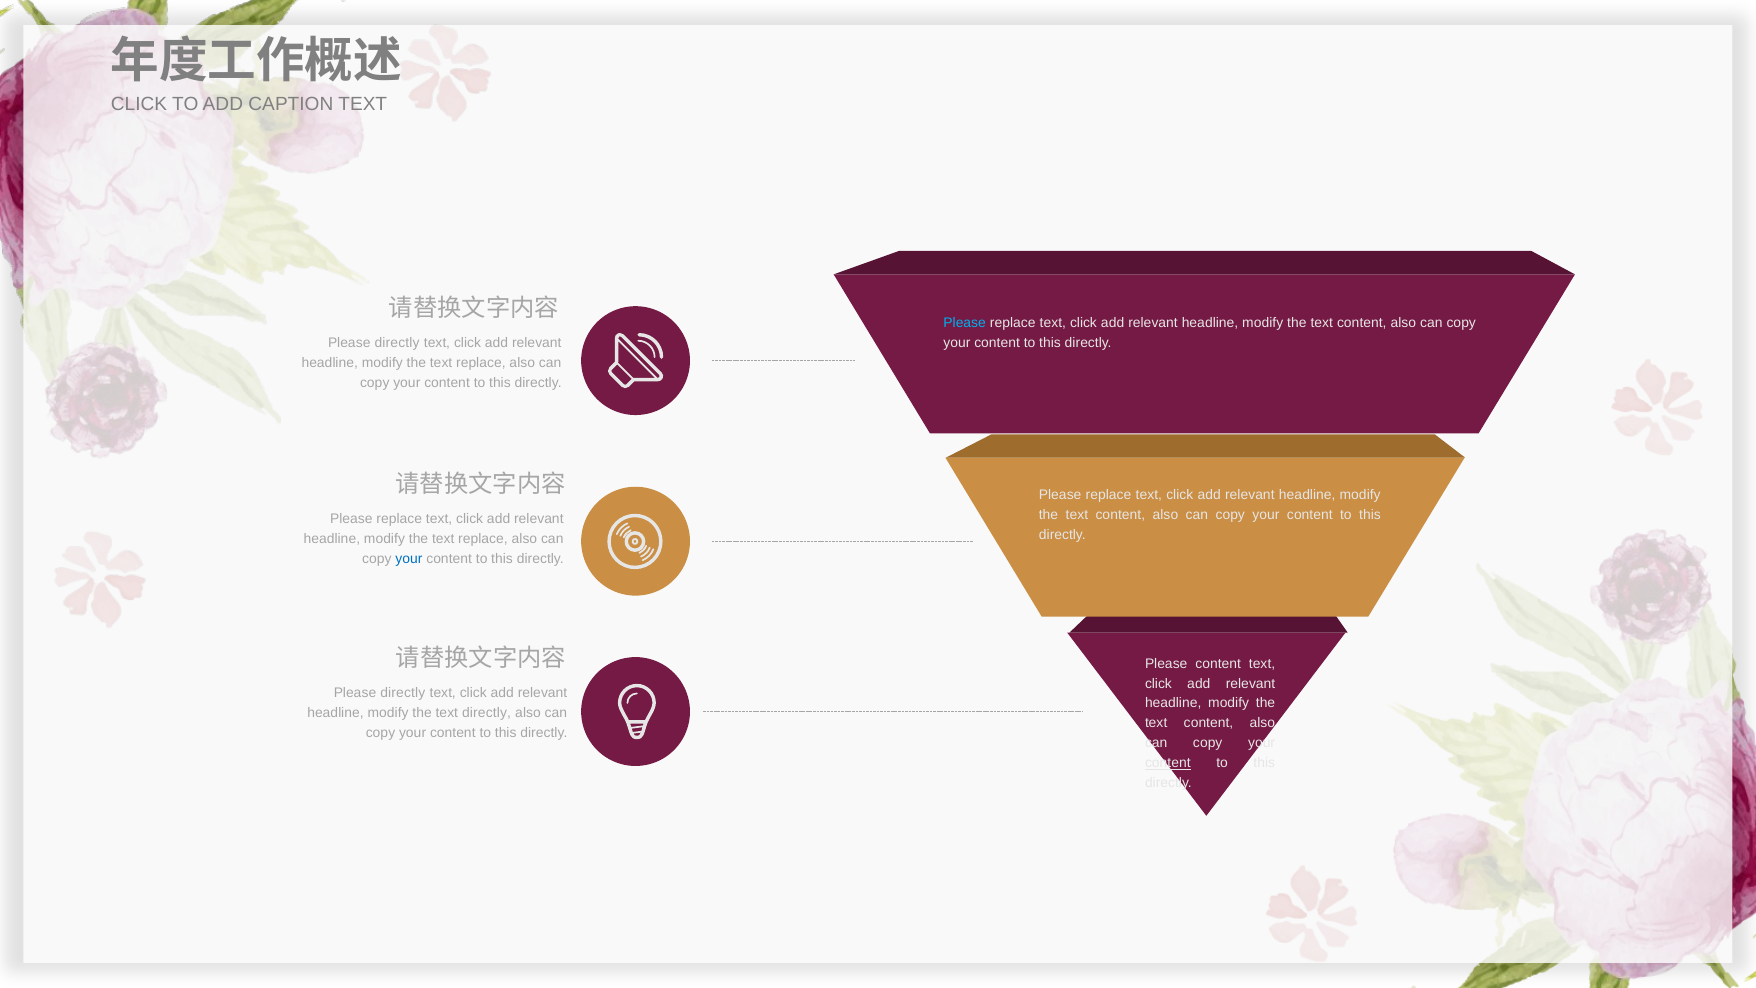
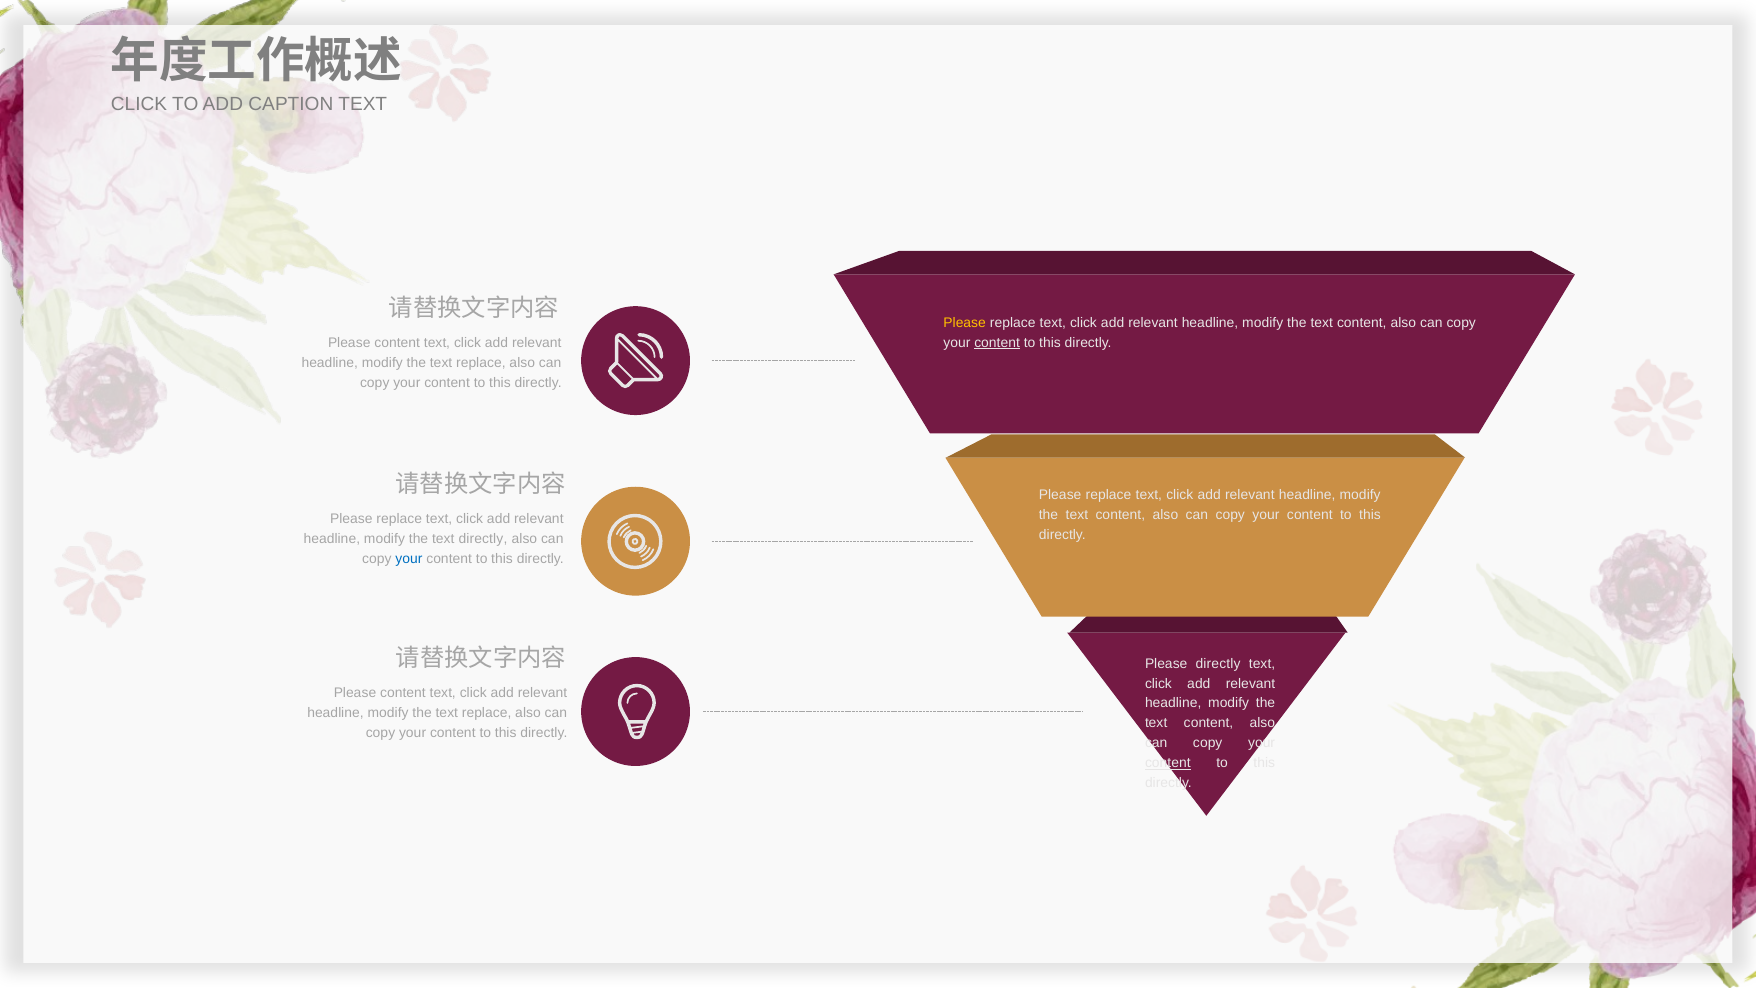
Please colour: light blue -> yellow (965, 322)
content underline: none -> present (997, 342)
directly: directly -> content (397, 343)
replace: replace -> directly (483, 539)
Please content: content -> directly (1218, 663)
directly: directly -> content (403, 693)
directly: directly -> replace (487, 713)
